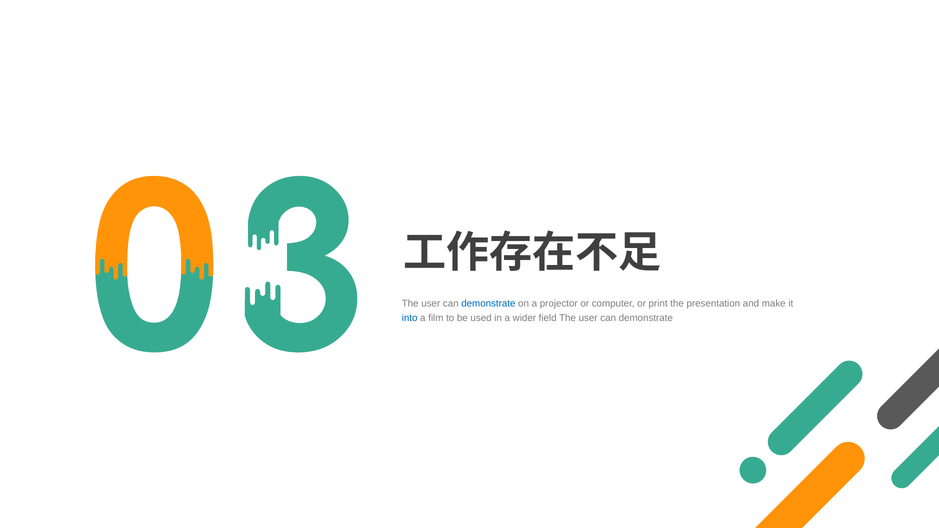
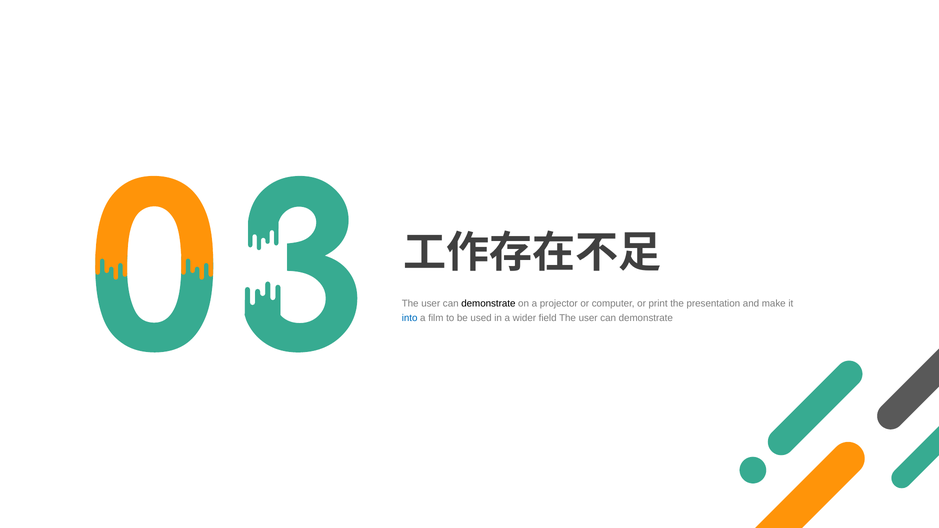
demonstrate colour: blue -> black (488, 304)
